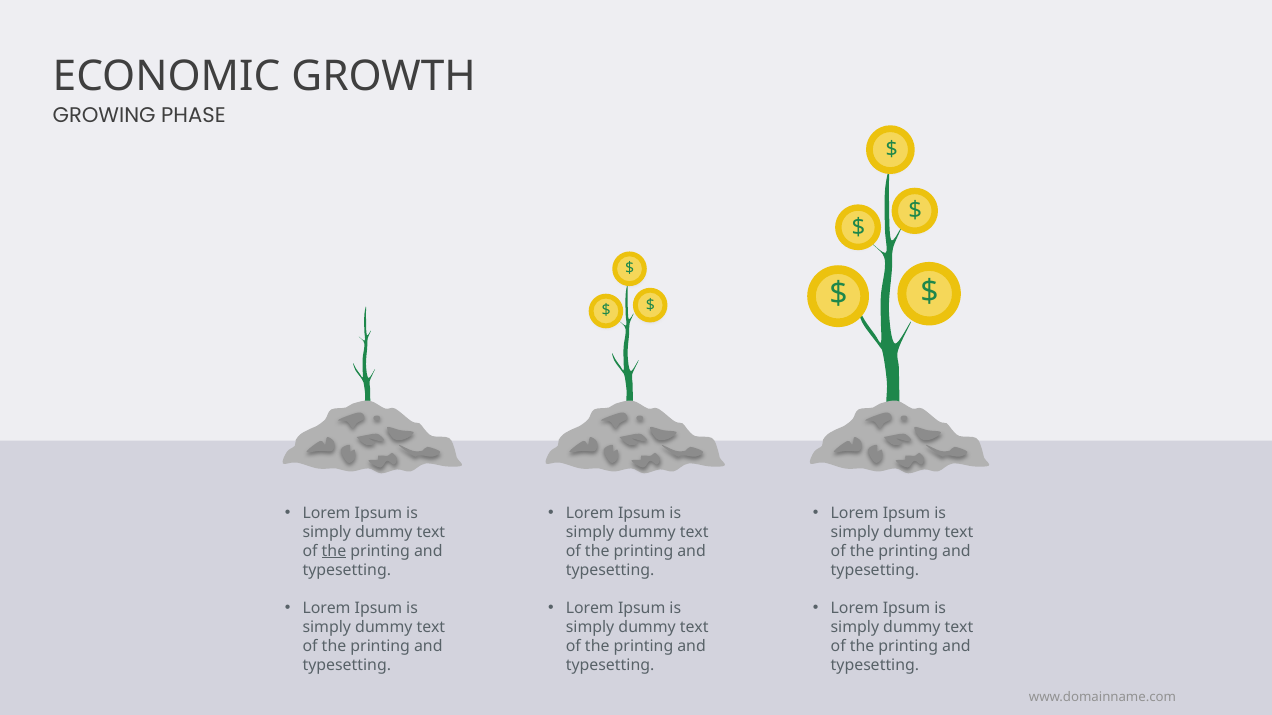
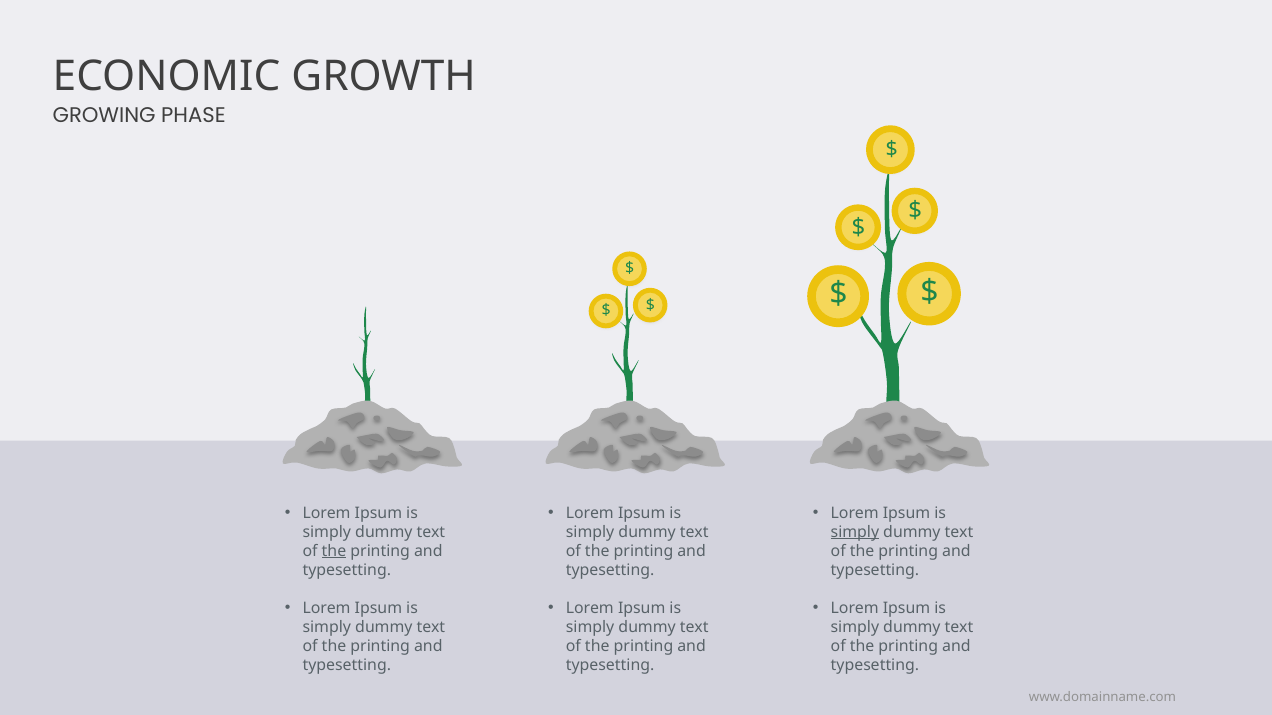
simply underline: none -> present (855, 532)
